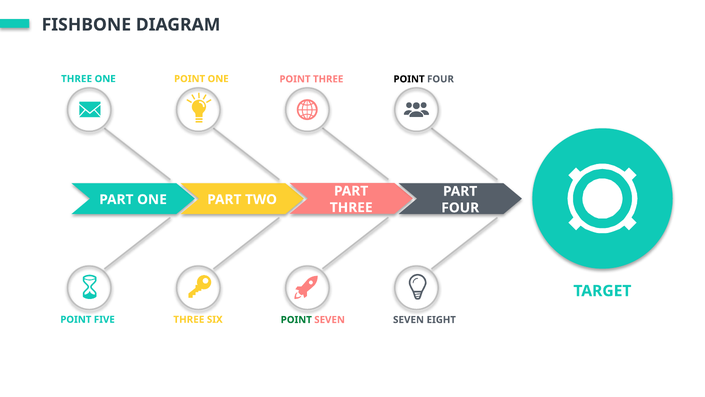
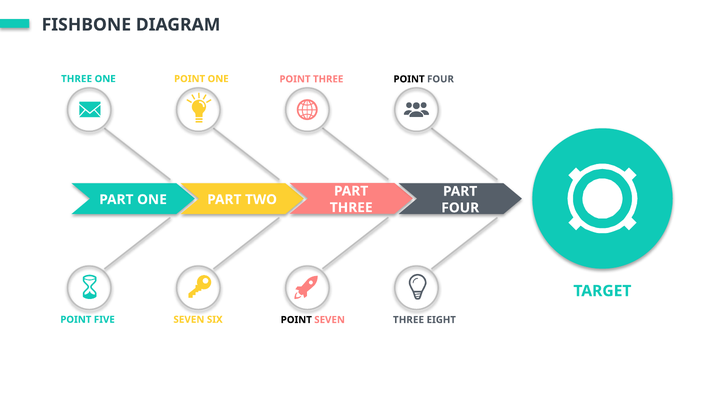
FIVE THREE: THREE -> SEVEN (189, 319)
POINT colour: green -> black (296, 319)
SEVEN SEVEN: SEVEN -> THREE (408, 319)
